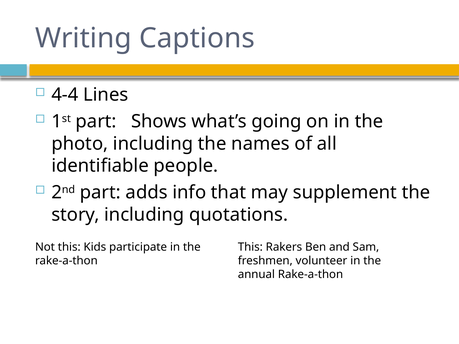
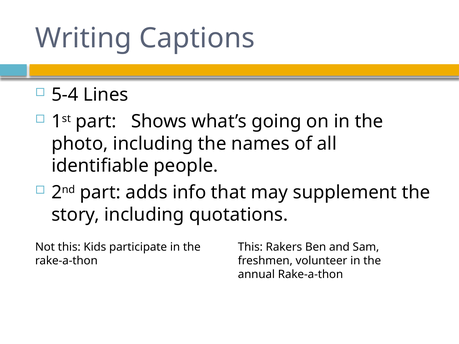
4-4: 4-4 -> 5-4 (65, 95)
